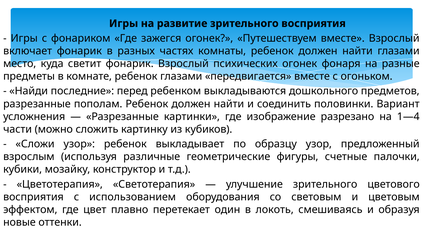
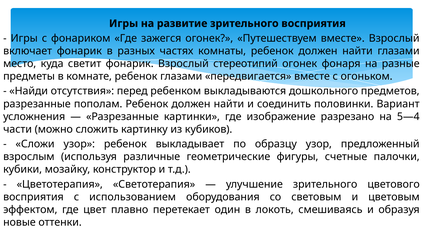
психических: психических -> стереотипий (246, 64)
последние: последние -> отсутствия (82, 91)
1—4: 1—4 -> 5—4 (408, 117)
